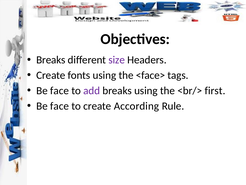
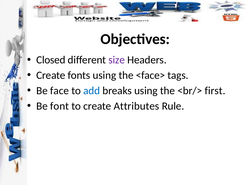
Breaks: Breaks -> Closed (51, 60)
add colour: purple -> blue (92, 90)
face: face -> font (60, 106)
According: According -> Attributes (136, 106)
